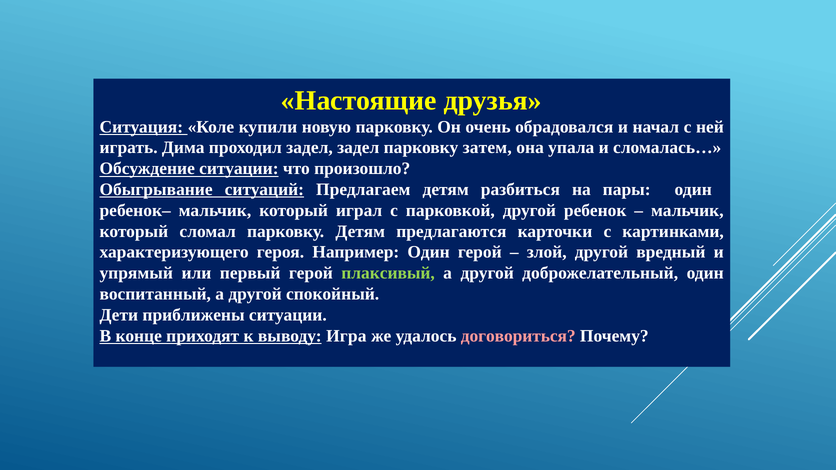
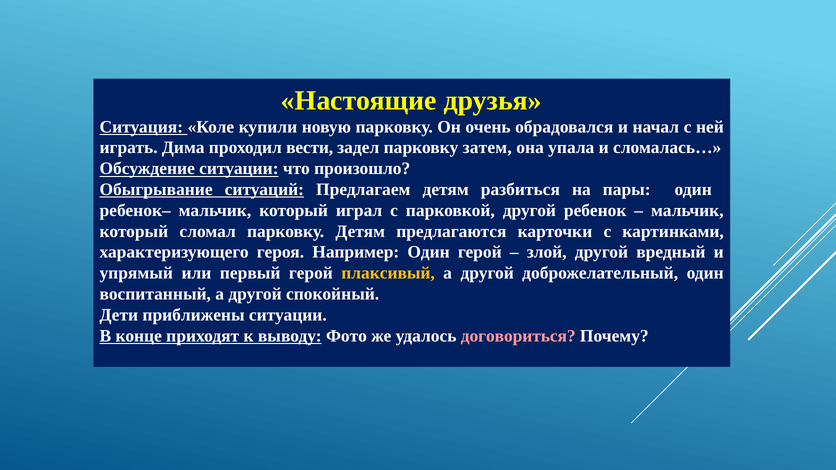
проходил задел: задел -> вести (310, 148)
плаксивый colour: light green -> yellow (388, 273)
Игра: Игра -> Фото (346, 336)
